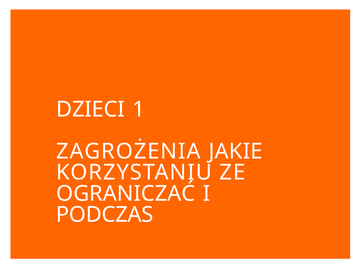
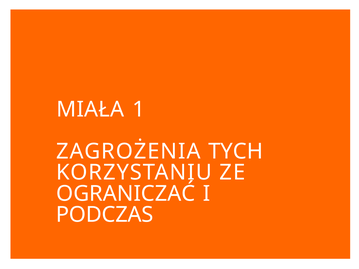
DZIECI: DZIECI -> MIAŁA (90, 109)
JAKIE: JAKIE -> TYCH (236, 152)
